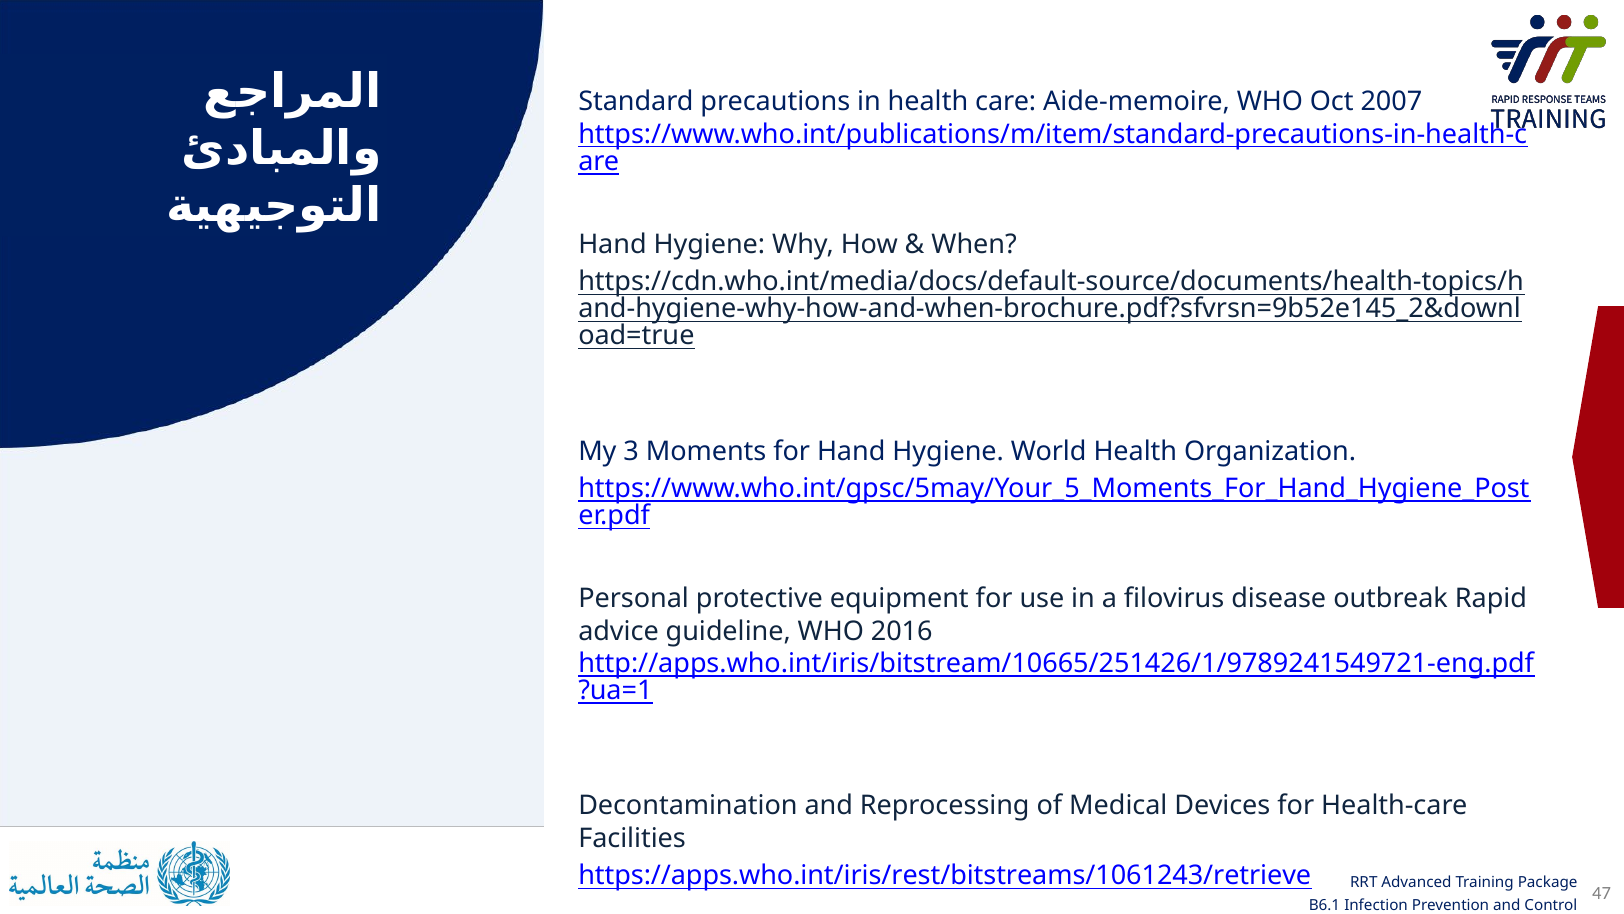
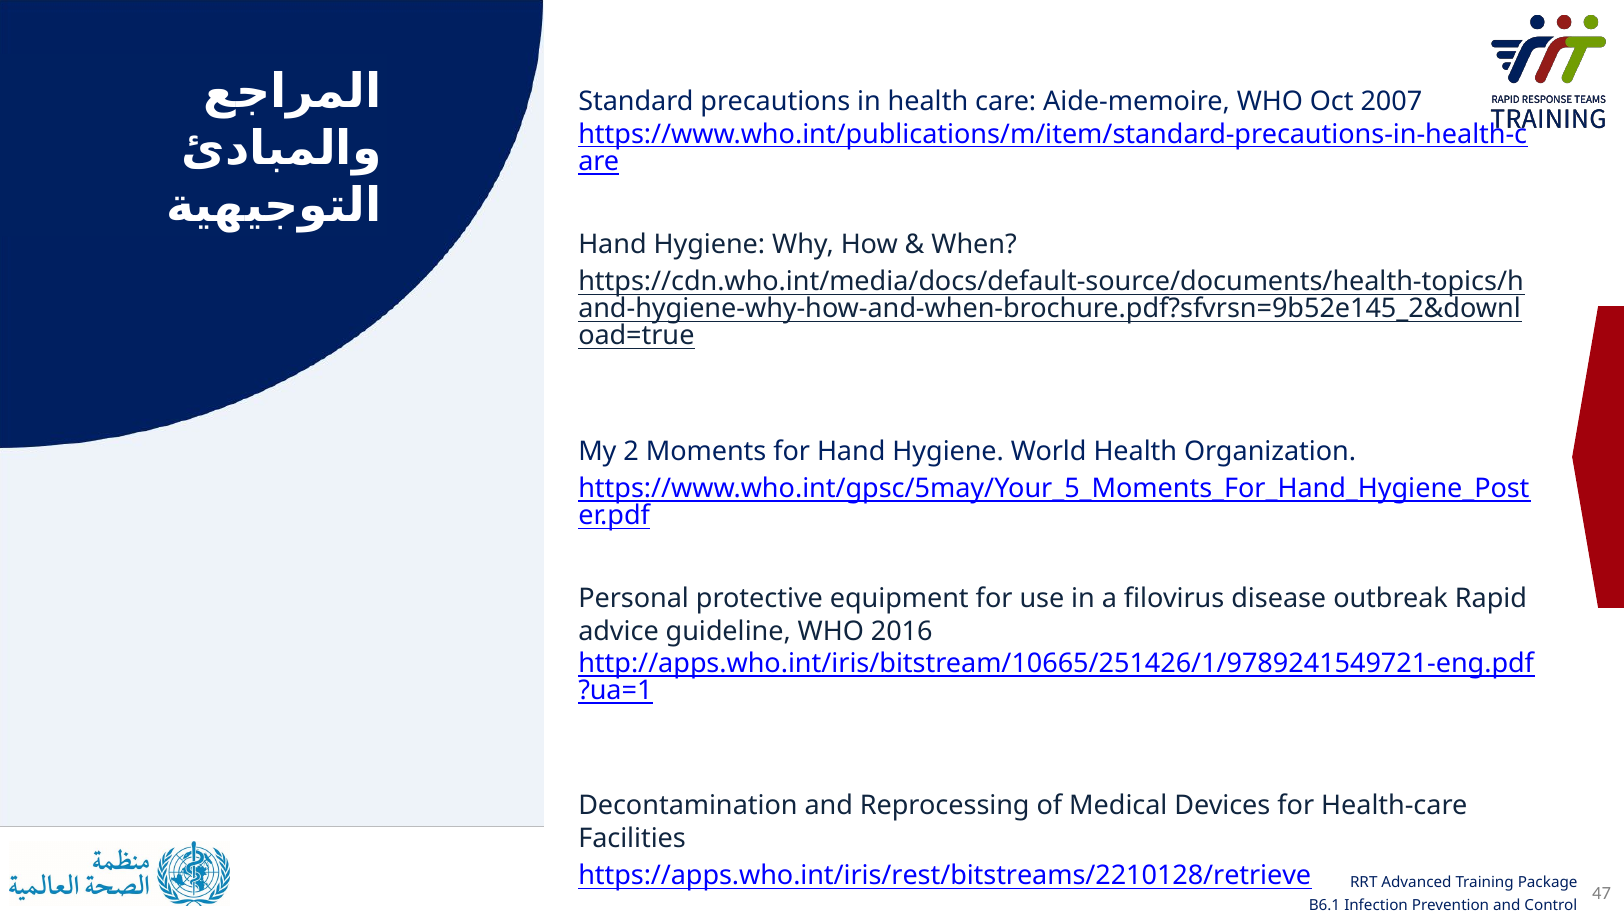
3: 3 -> 2 (631, 451)
https://apps.who.int/iris/rest/bitstreams/1061243/retrieve: https://apps.who.int/iris/rest/bitstreams/1061243/retrieve -> https://apps.who.int/iris/rest/bitstreams/2210128/retrieve (945, 875)
